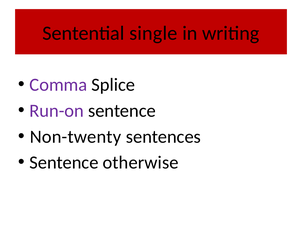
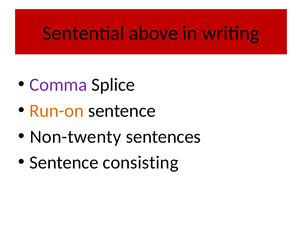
single: single -> above (154, 33)
Run-on colour: purple -> orange (57, 111)
otherwise: otherwise -> consisting (141, 162)
